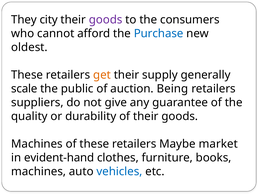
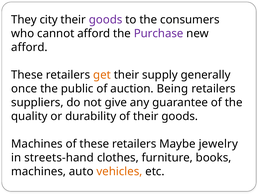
Purchase colour: blue -> purple (159, 33)
oldest: oldest -> afford (29, 47)
scale: scale -> once (24, 89)
market: market -> jewelry (218, 144)
evident-hand: evident-hand -> streets-hand (59, 157)
vehicles colour: blue -> orange (119, 171)
